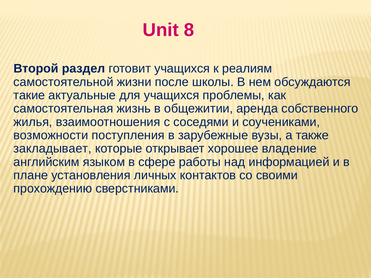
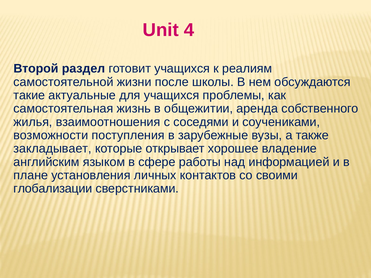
8: 8 -> 4 (189, 30)
прохождению: прохождению -> глобализации (53, 189)
